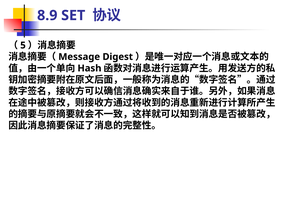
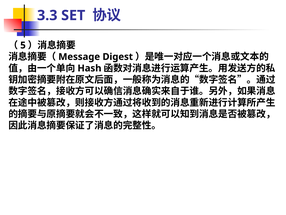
8.9: 8.9 -> 3.3 (47, 15)
